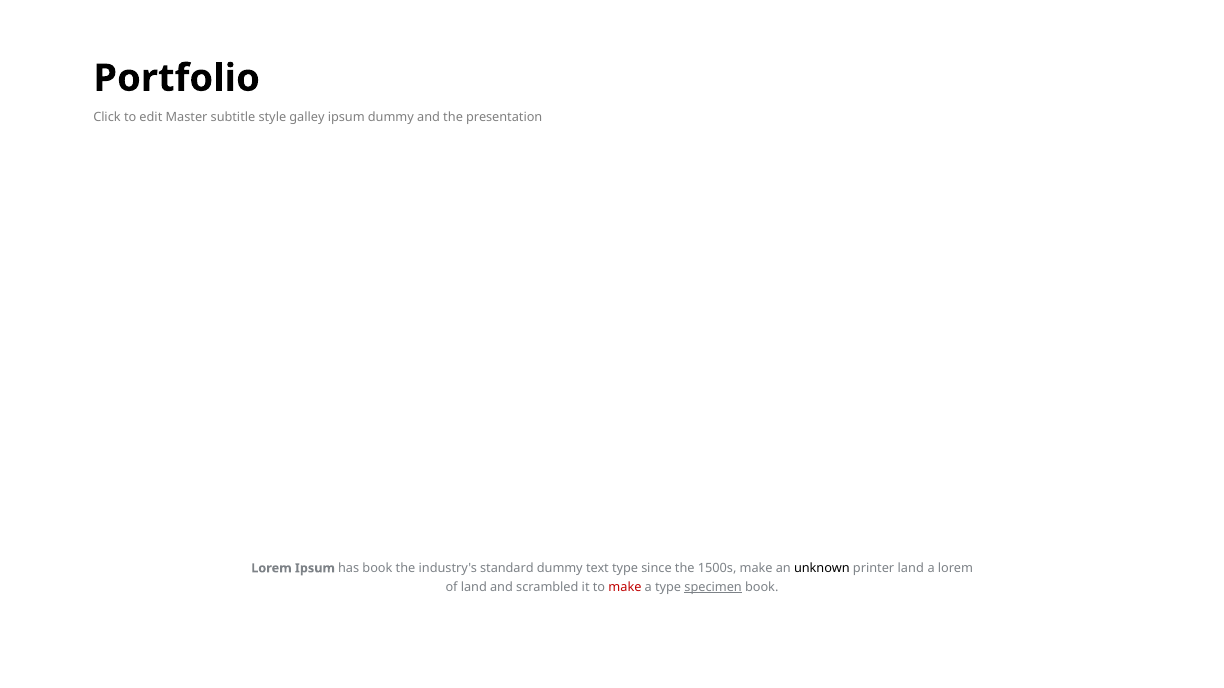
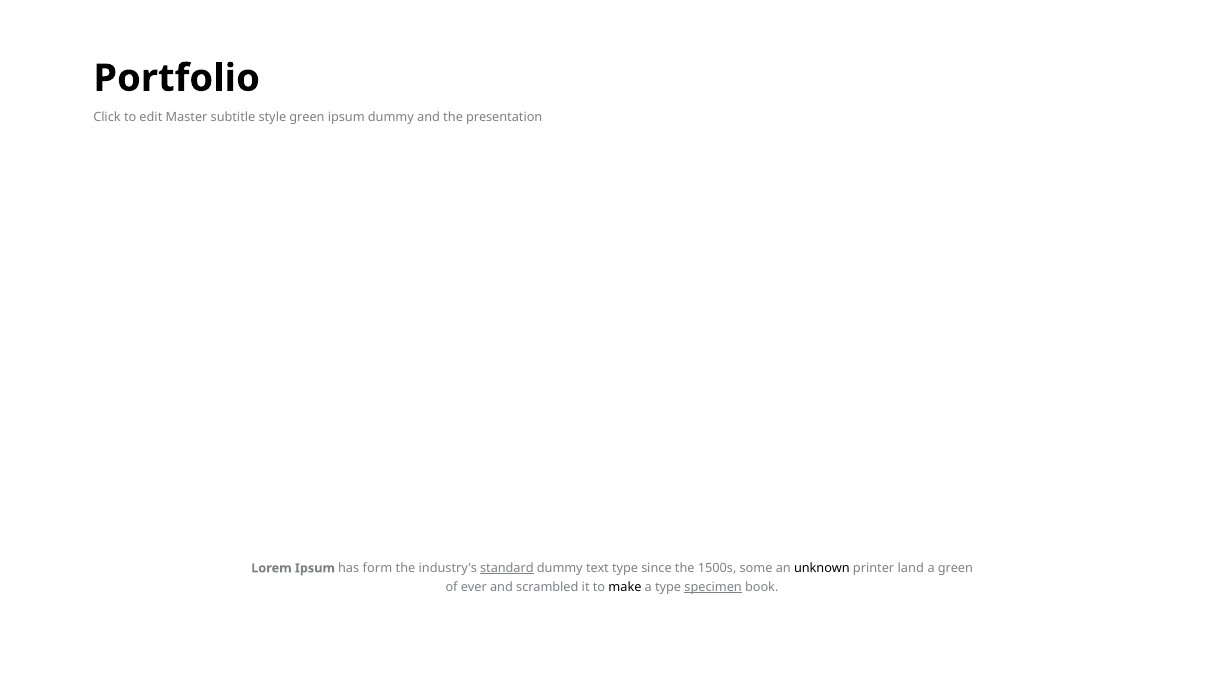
style galley: galley -> green (307, 117)
has book: book -> form (377, 569)
standard underline: none -> present (507, 569)
1500s make: make -> some (756, 569)
a lorem: lorem -> green (955, 569)
of land: land -> ever (474, 588)
make colour: red -> black (625, 588)
